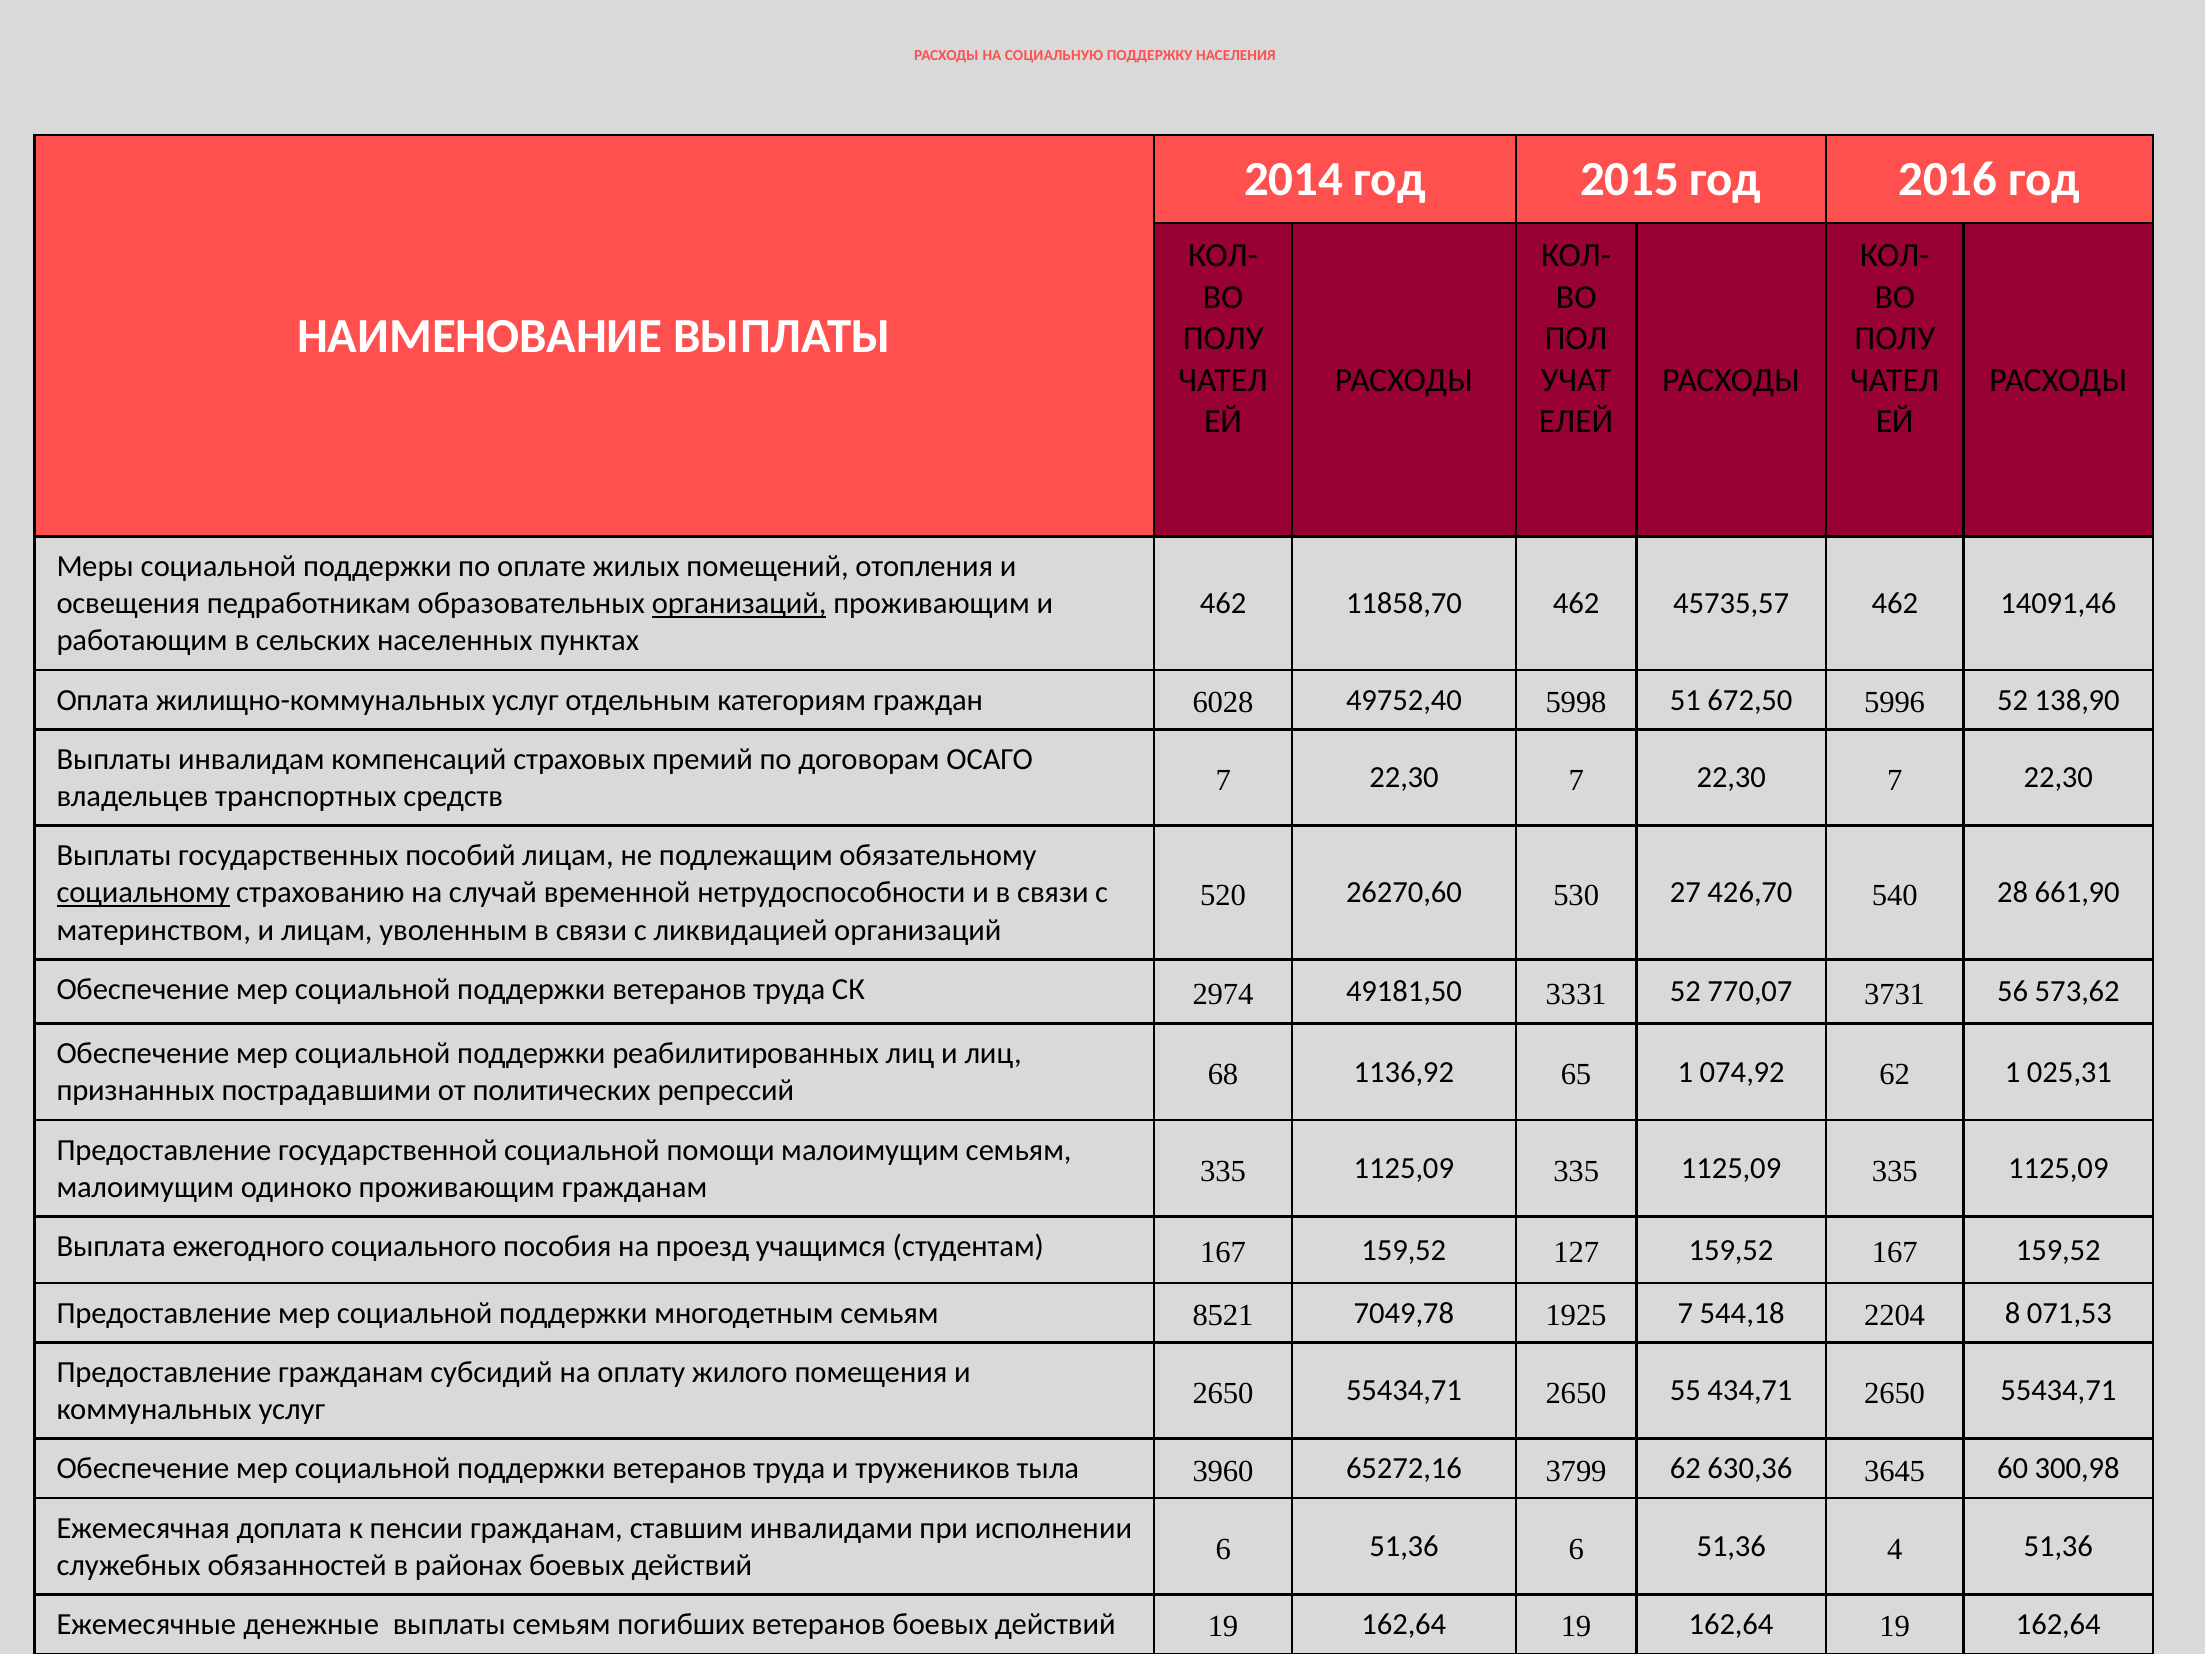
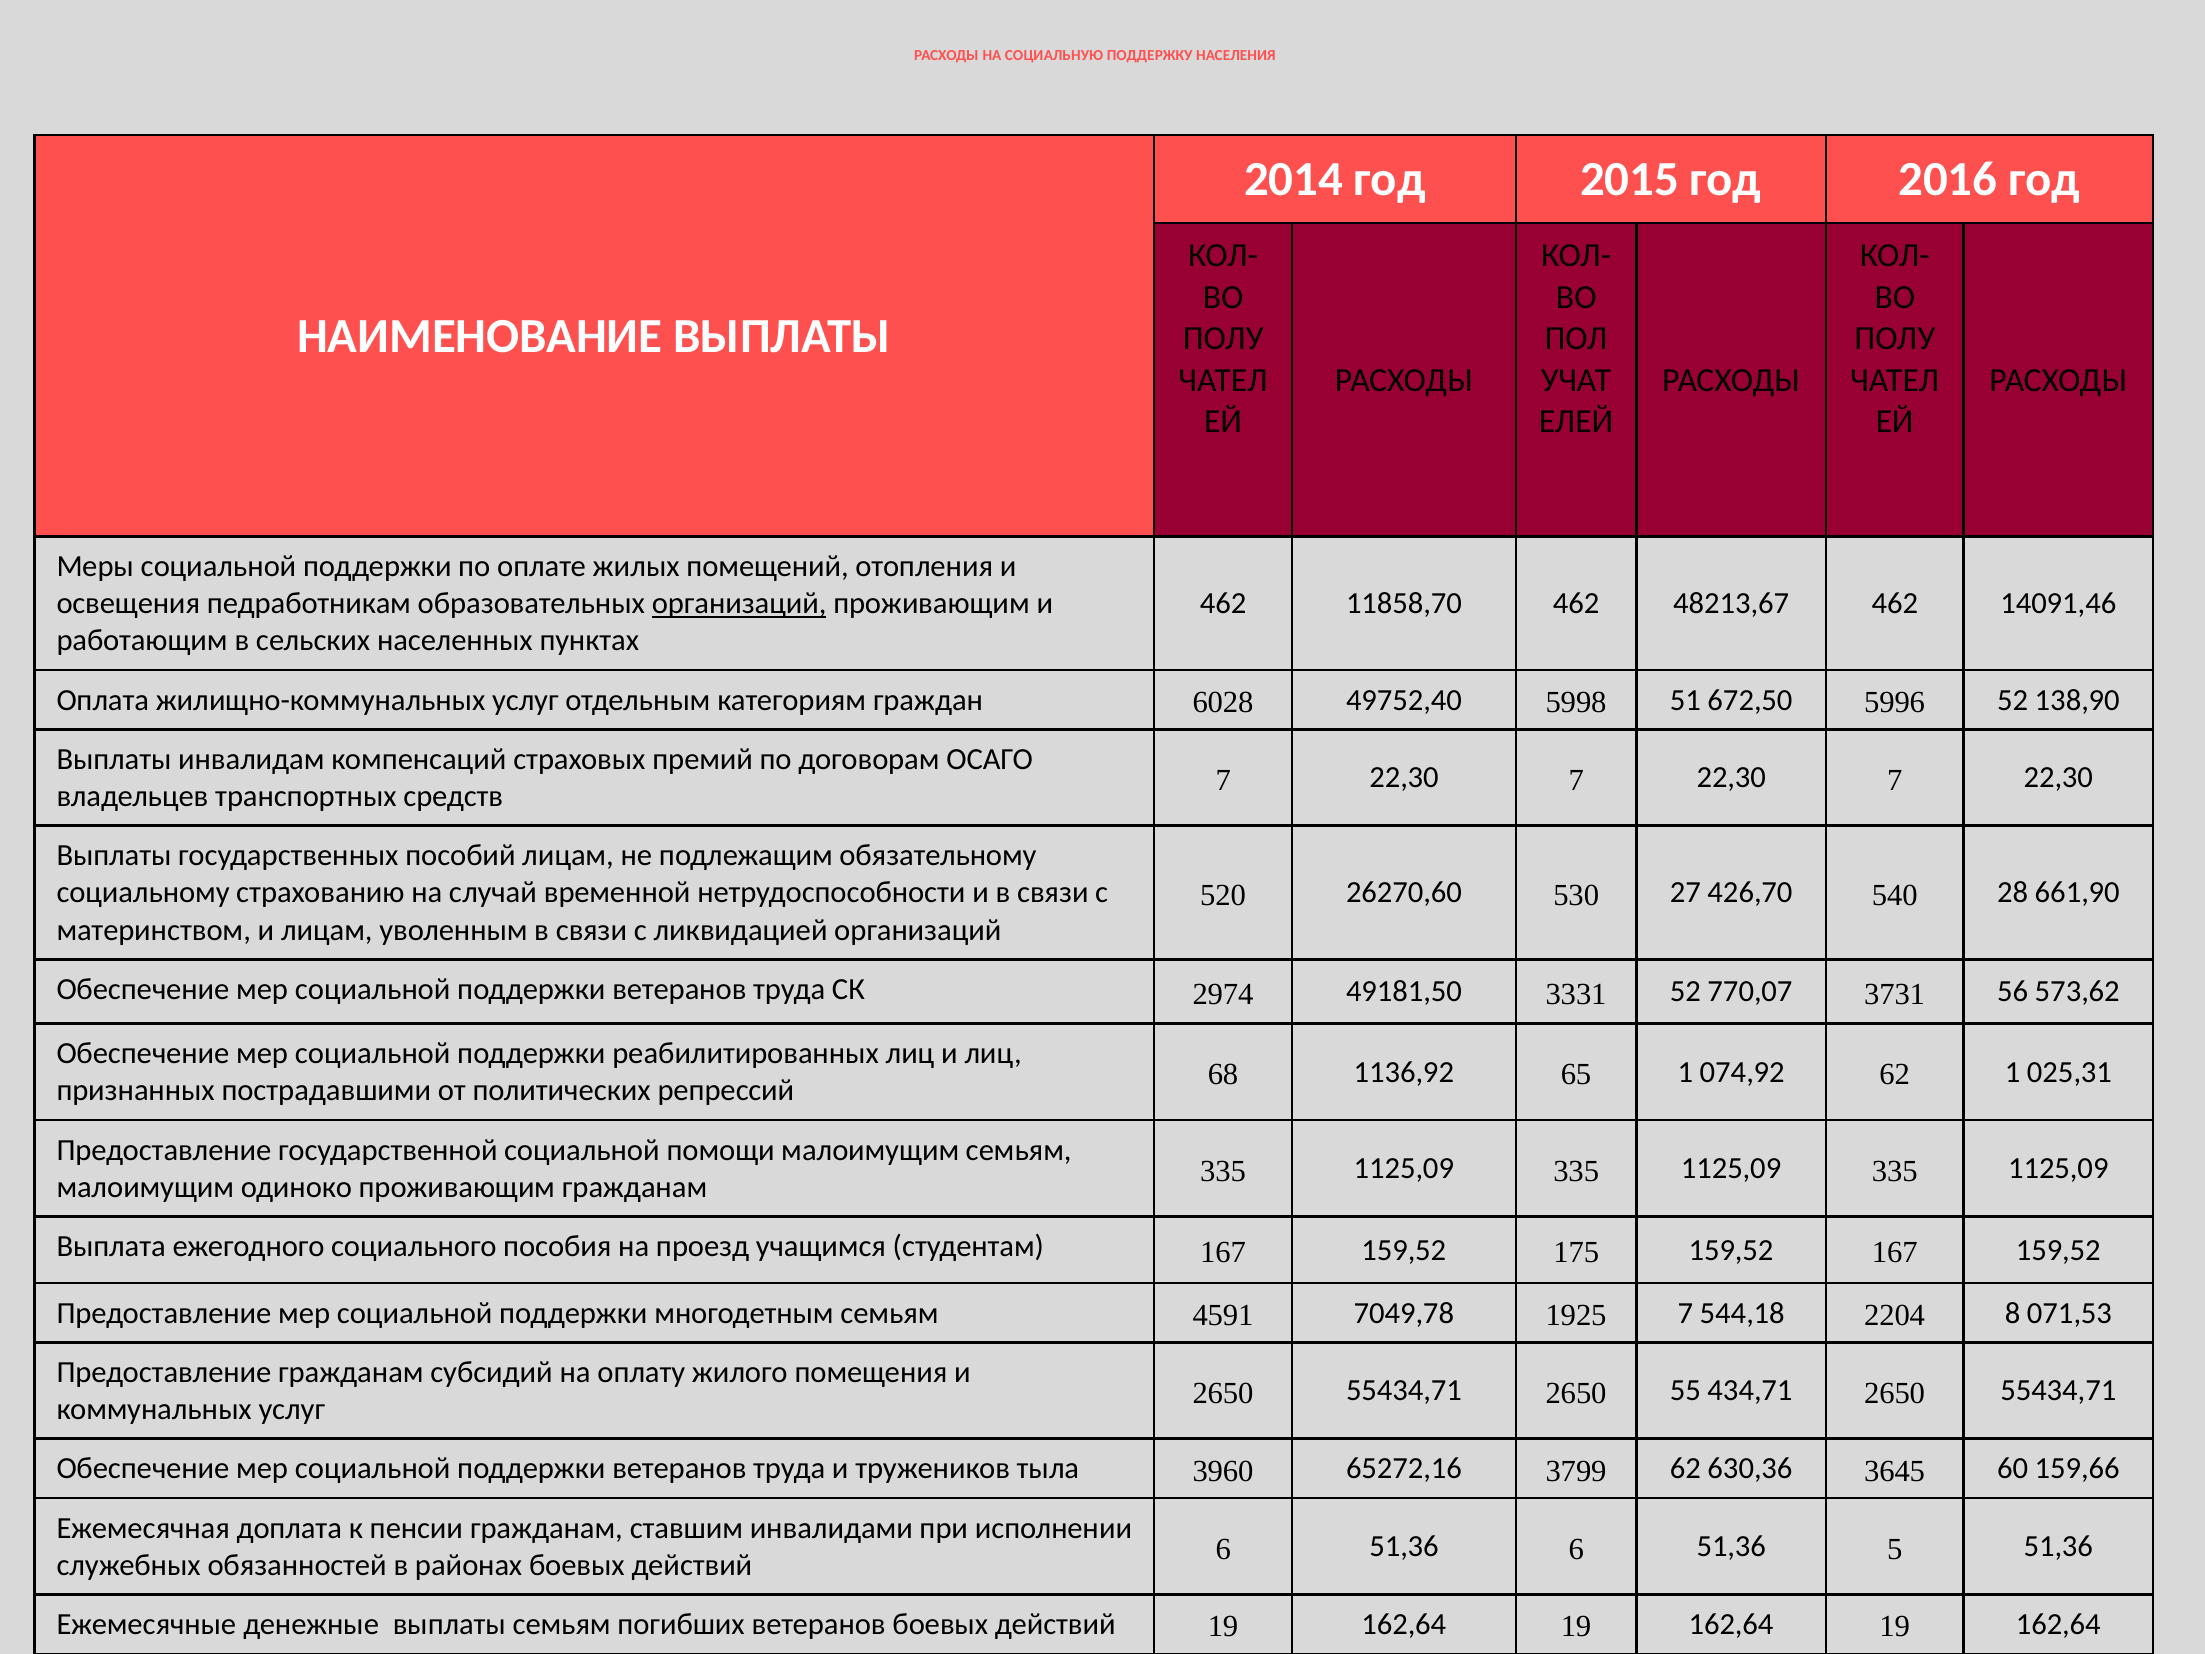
45735,57: 45735,57 -> 48213,67 (1731, 603)
социальному underline: present -> none (143, 893)
127: 127 -> 175 (1576, 1252)
8521: 8521 -> 4591 (1223, 1315)
300,98: 300,98 -> 159,66 (2077, 1468)
4: 4 -> 5 (1895, 1549)
